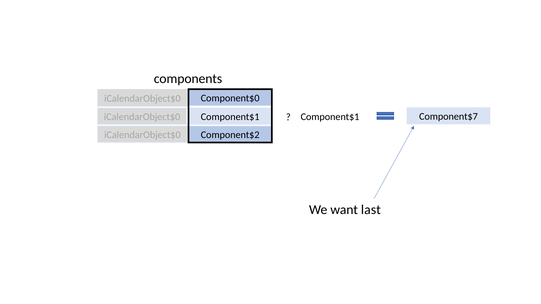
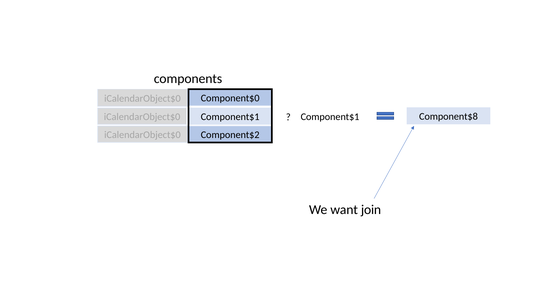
Component$7: Component$7 -> Component$8 (448, 117)
last: last -> join (371, 210)
